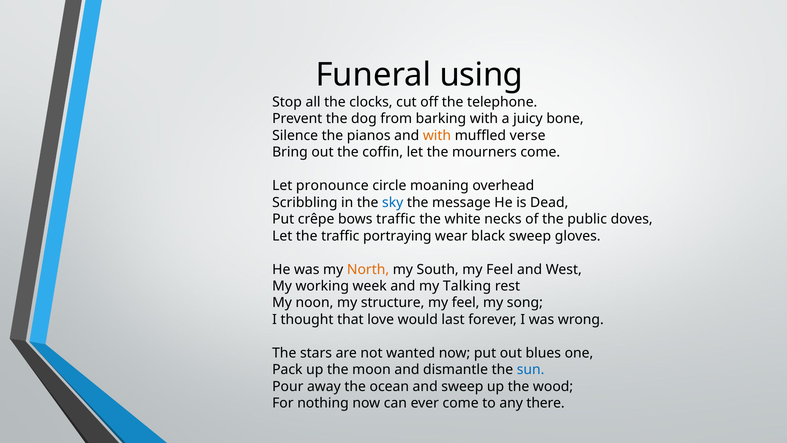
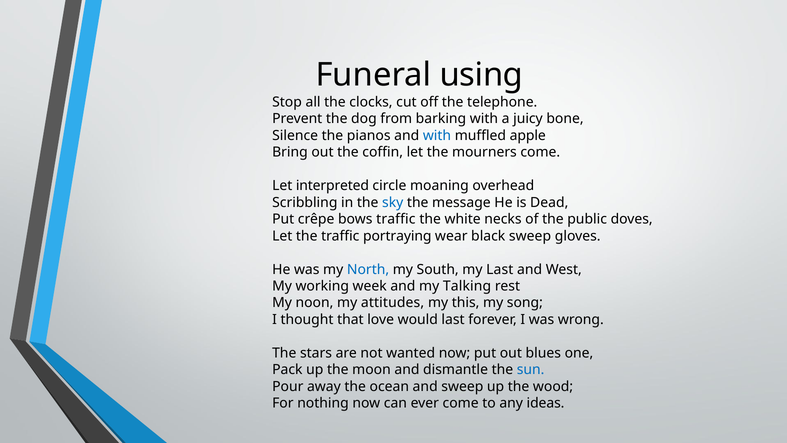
with colour: orange -> blue (437, 135)
verse: verse -> apple (528, 135)
pronounce: pronounce -> interpreted (332, 186)
North colour: orange -> blue (368, 269)
South my Feel: Feel -> Last (500, 269)
structure: structure -> attitudes (393, 303)
feel: feel -> this (466, 303)
there: there -> ideas (546, 403)
